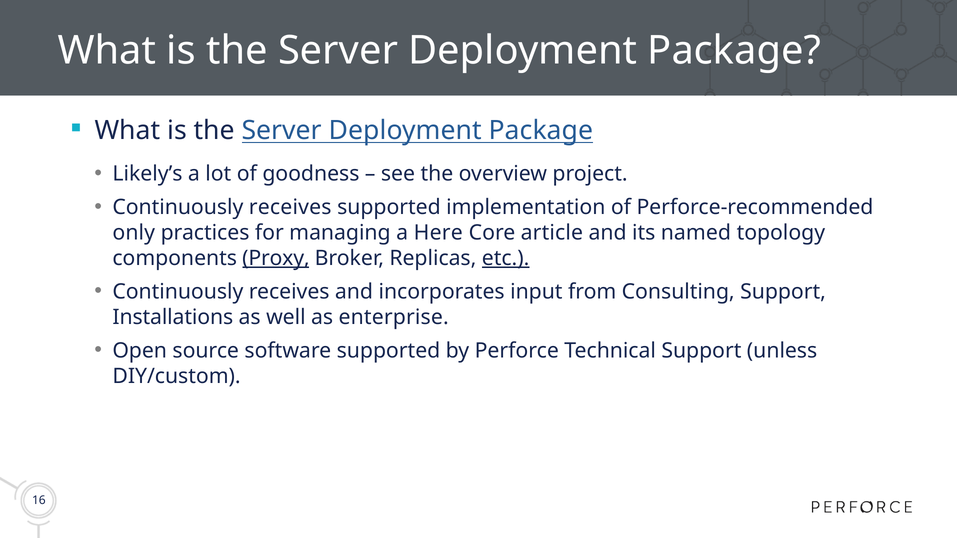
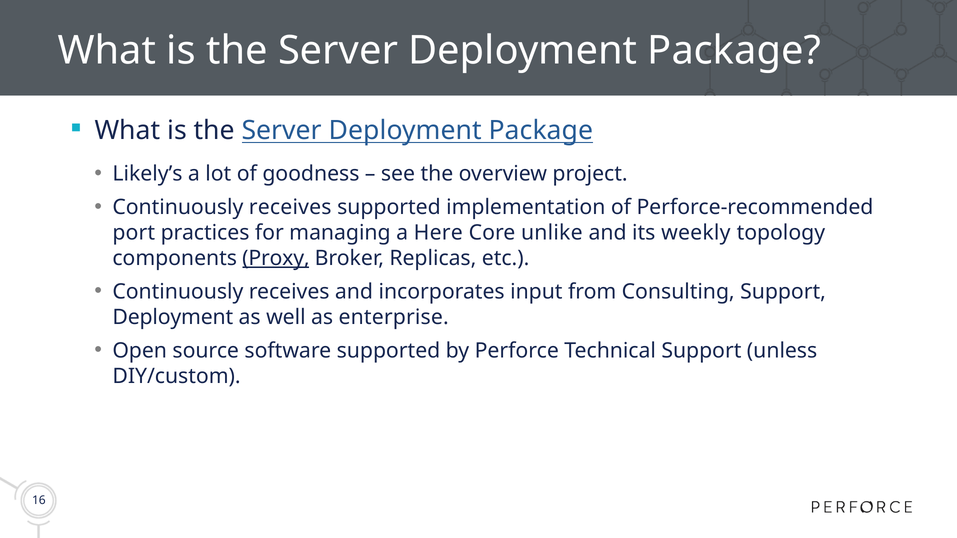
only: only -> port (134, 233)
article: article -> unlike (552, 233)
named: named -> weekly (696, 233)
etc underline: present -> none (506, 258)
Installations: Installations -> Deployment (173, 317)
